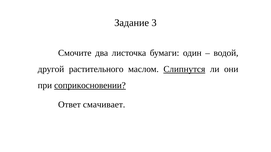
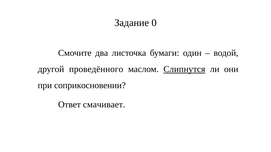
3: 3 -> 0 (154, 23)
растительного: растительного -> проведённого (96, 69)
соприкосновении underline: present -> none (90, 86)
